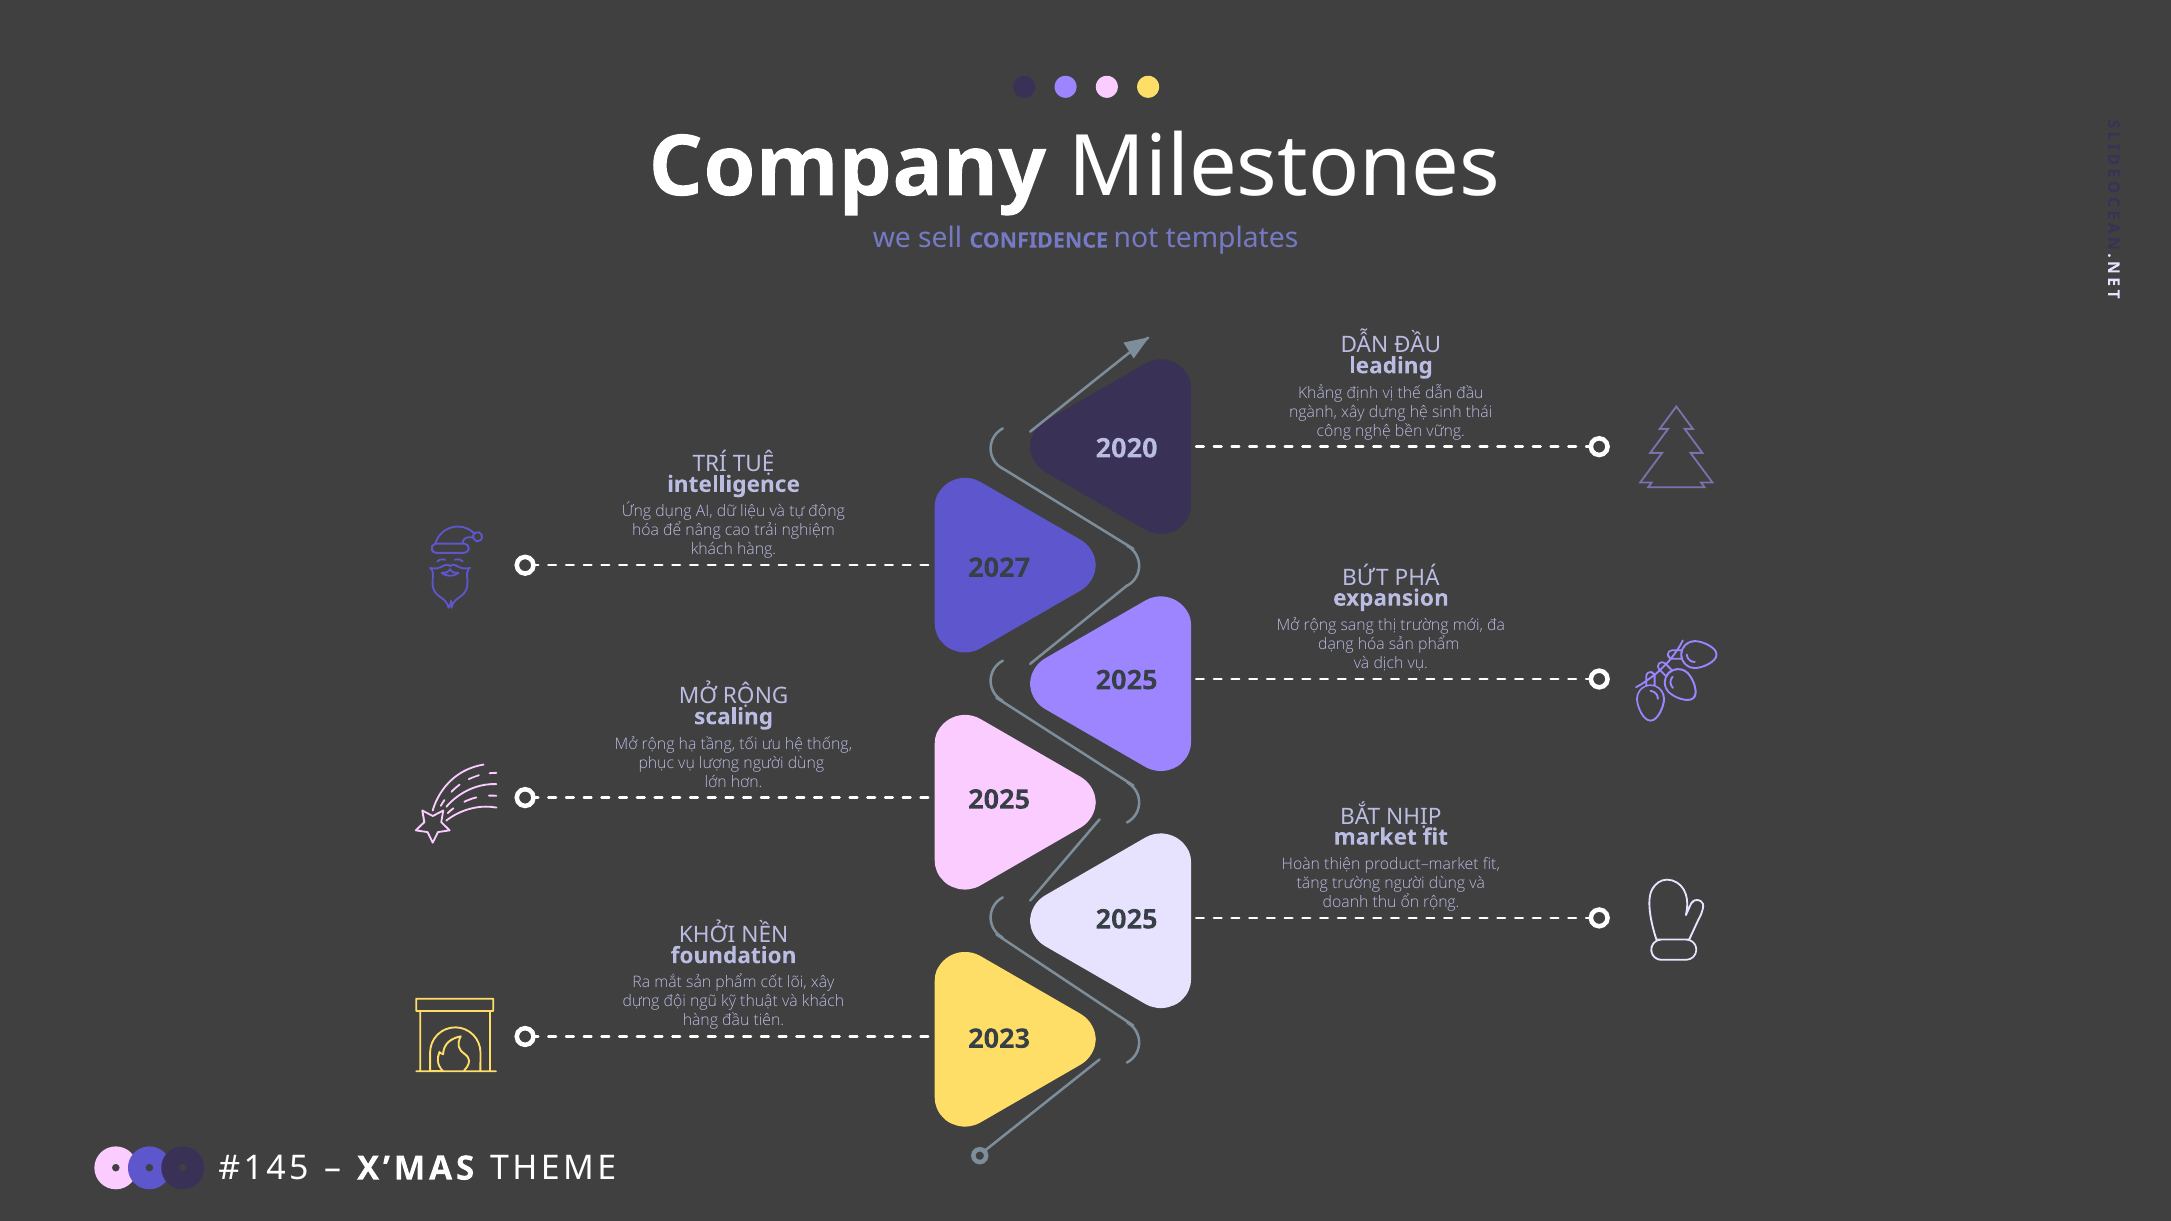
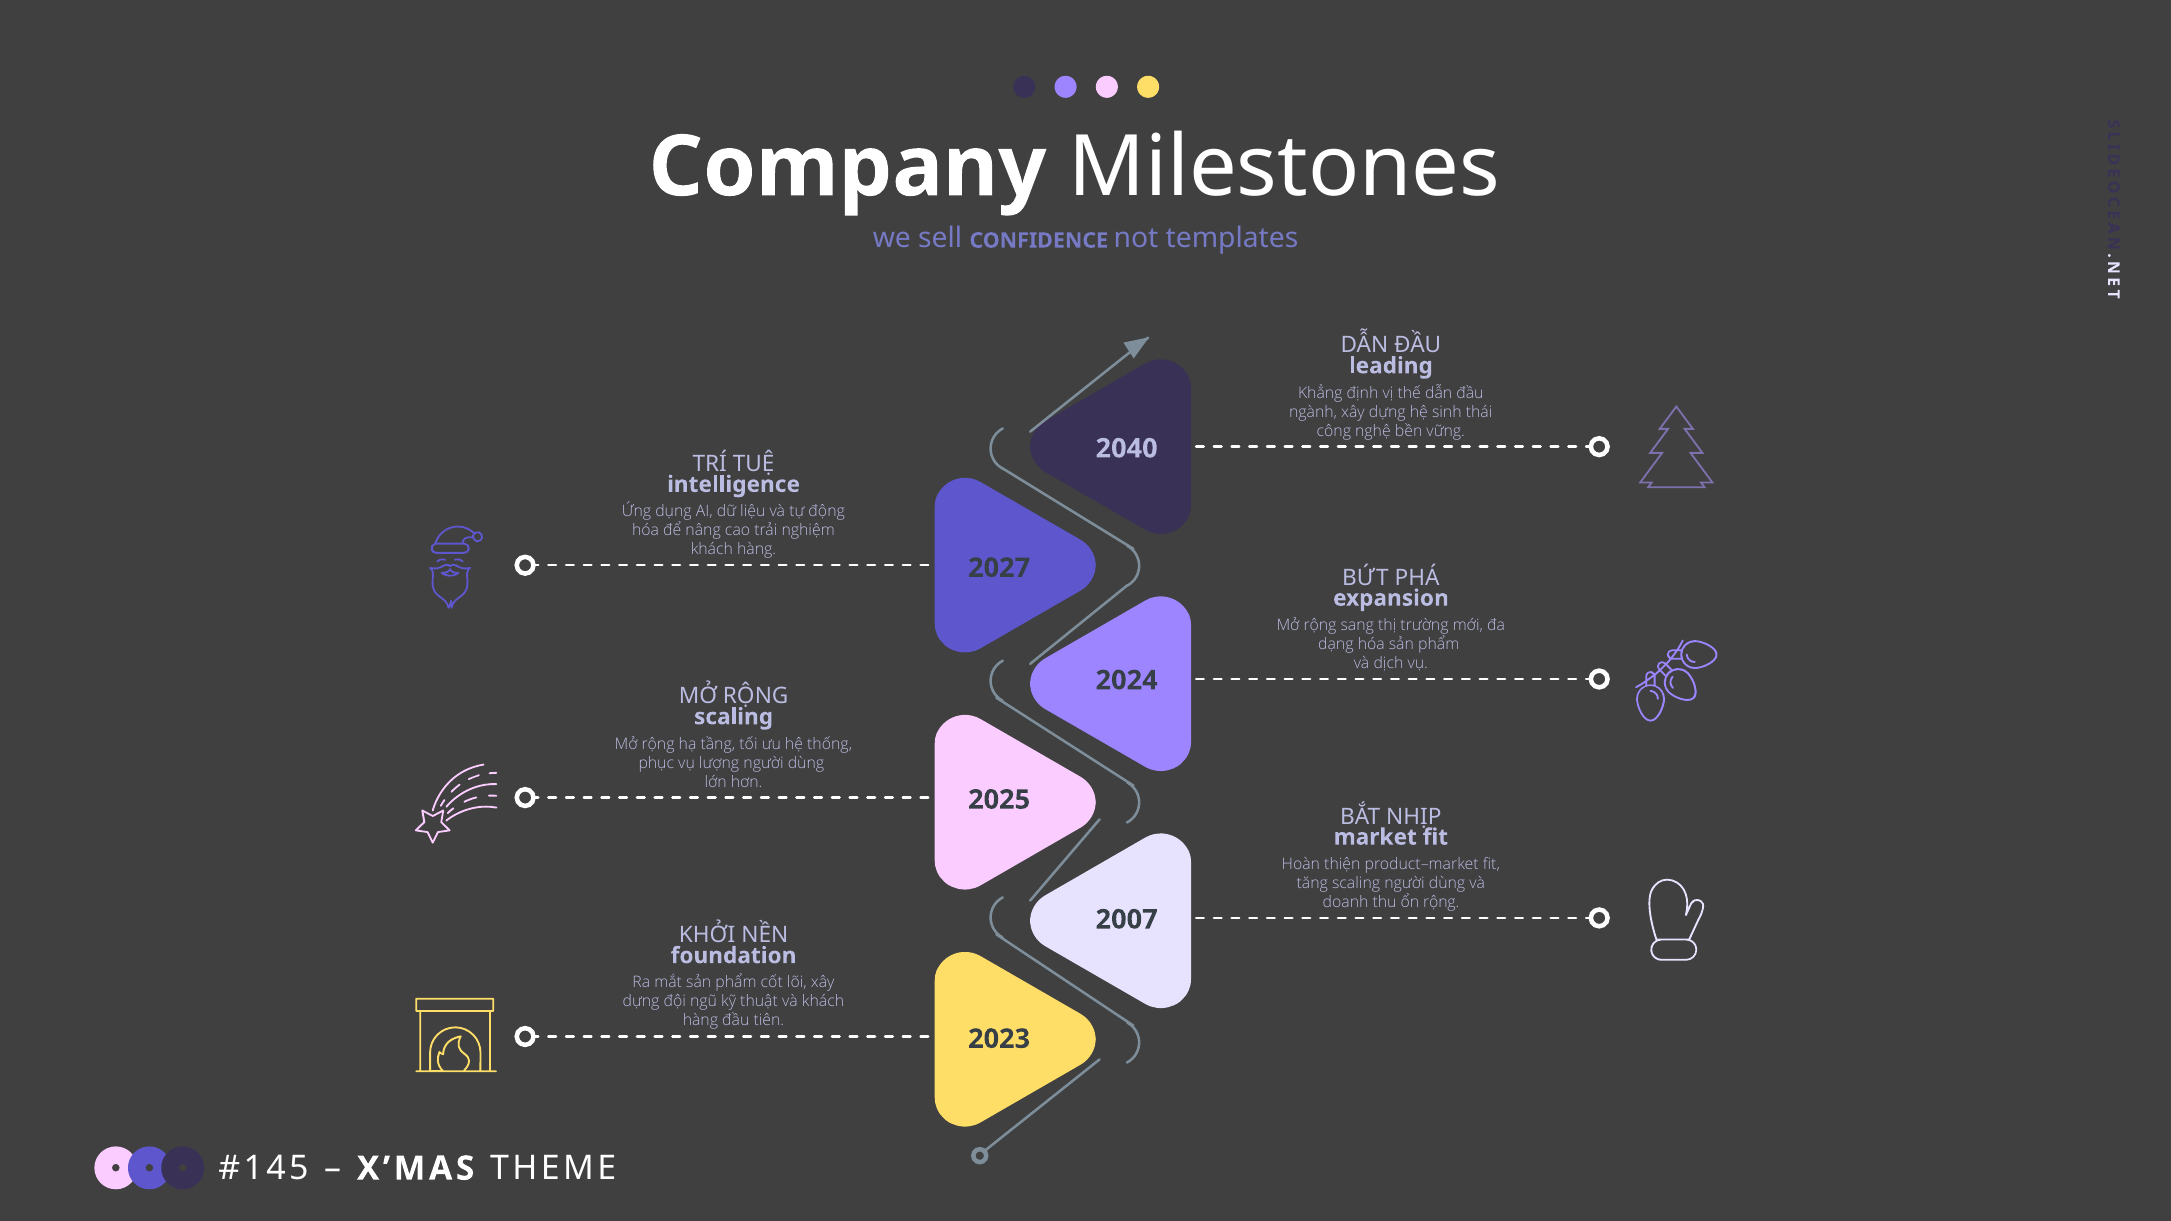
2020: 2020 -> 2040 (1127, 449)
2025: 2025 -> 2024 (1127, 680)
tăng trường: trường -> scaling (1356, 883)
2025: 2025 -> 2007 (1127, 920)
